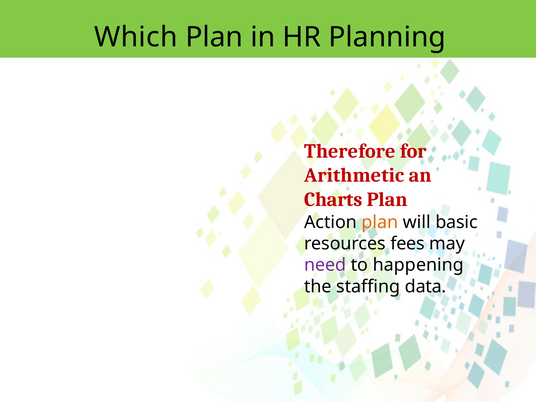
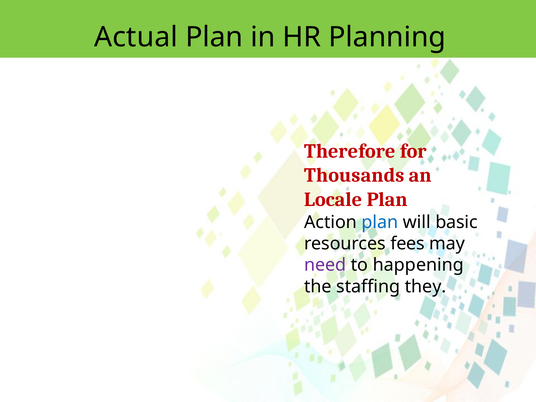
Which: Which -> Actual (136, 37)
Arithmetic: Arithmetic -> Thousands (354, 175)
Charts: Charts -> Locale (333, 199)
plan colour: orange -> blue (380, 222)
data: data -> they (426, 286)
